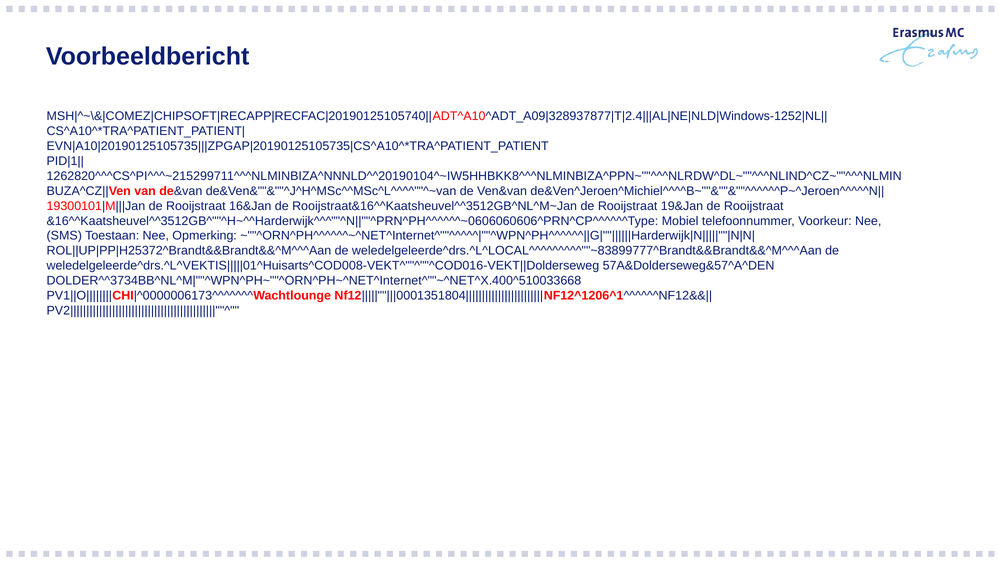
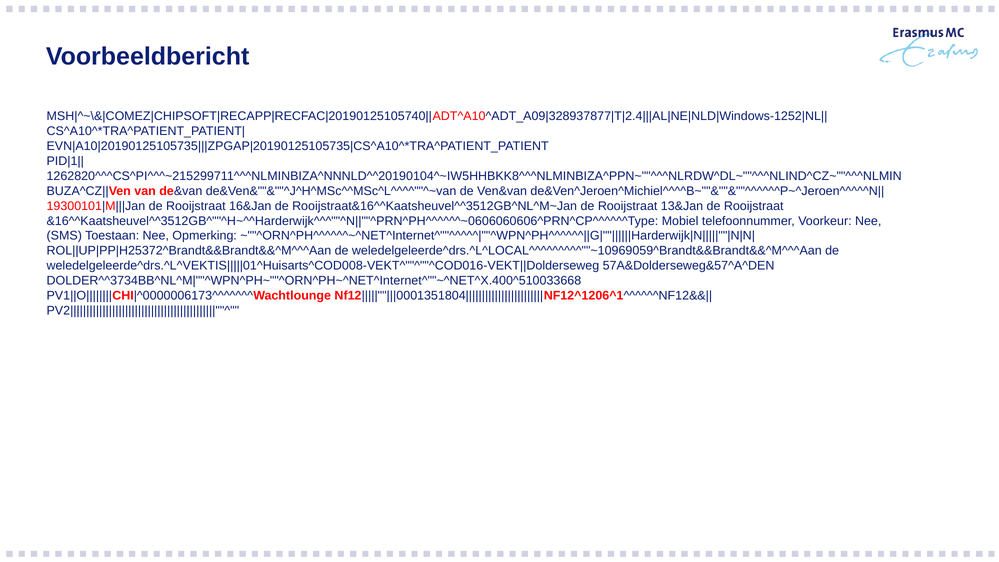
19&Jan: 19&Jan -> 13&Jan (682, 206)
weledelgeleerde^drs.^L^LOCAL^^^^^^^^^""~83899777^Brandt&&Brandt&&^M^^^Aan: weledelgeleerde^drs.^L^LOCAL^^^^^^^^^""~83899777^Brandt&&Brandt&&^M^^^Aan -> weledelgeleerde^drs.^L^LOCAL^^^^^^^^^""~10969059^Brandt&&Brandt&&^M^^^Aan (587, 251)
